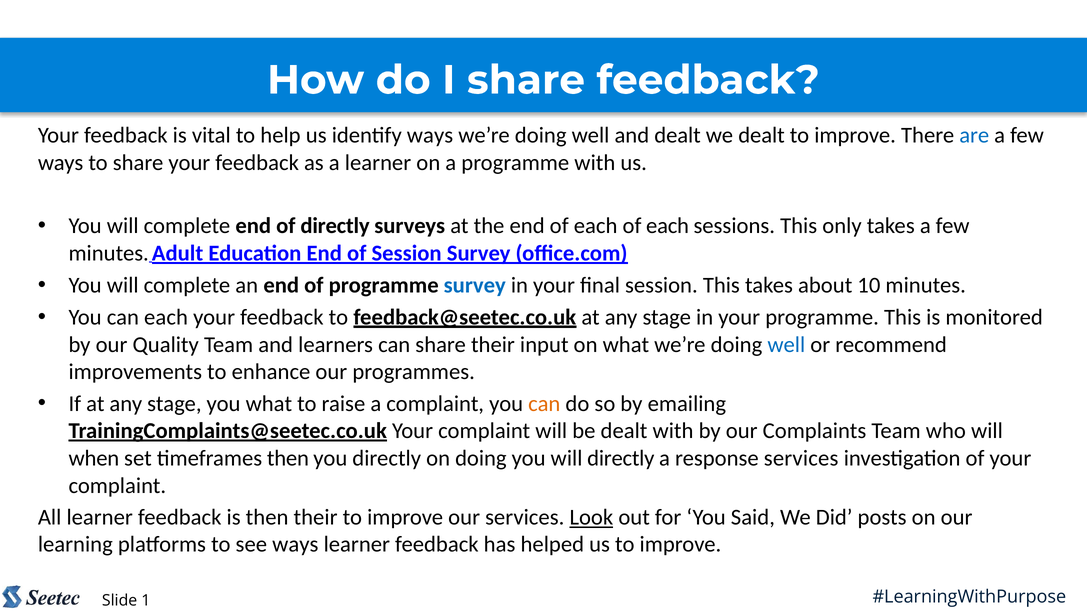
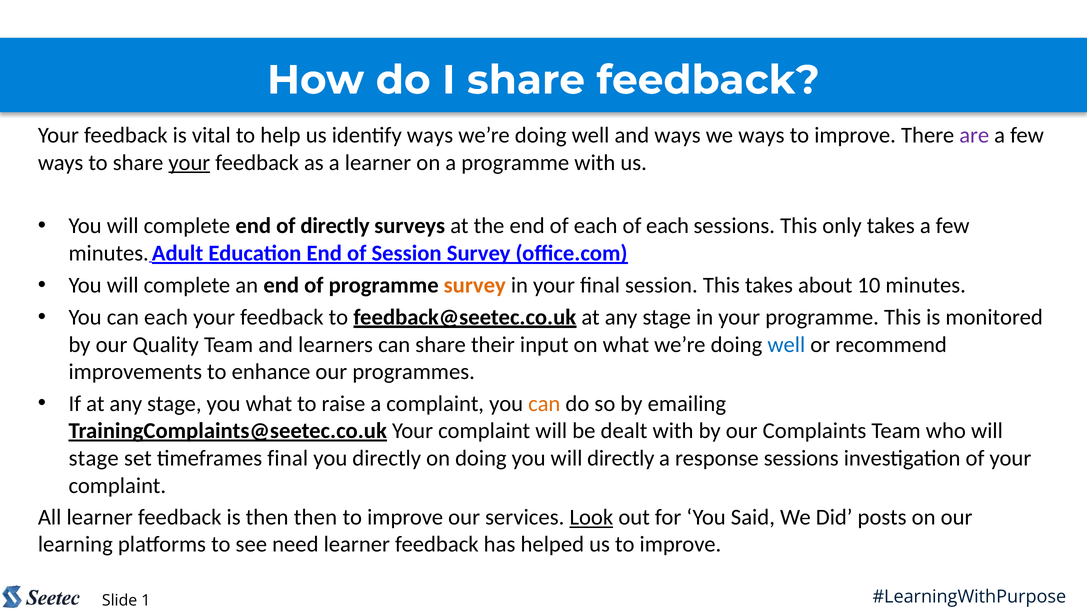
and dealt: dealt -> ways (677, 136)
we dealt: dealt -> ways (761, 136)
are colour: blue -> purple (974, 136)
your underline: none -> present (189, 163)
survey colour: blue -> orange (475, 286)
when: when -> stage (94, 459)
timeframes then: then -> final (288, 459)
response services: services -> sessions (801, 459)
then their: their -> then (315, 518)
see ways: ways -> need (295, 545)
